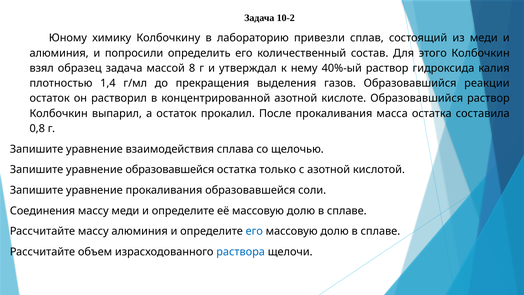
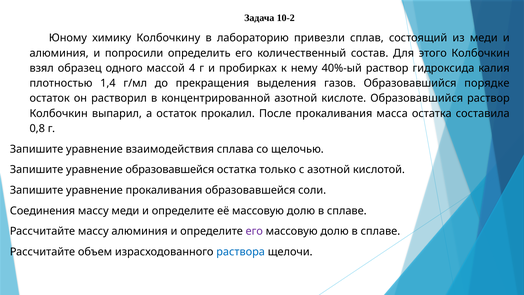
образец задача: задача -> одного (124, 68)
8: 8 -> 4 (192, 68)
утверждал: утверждал -> пробирках (248, 68)
реакции: реакции -> порядке (487, 83)
его colour: blue -> purple (254, 231)
